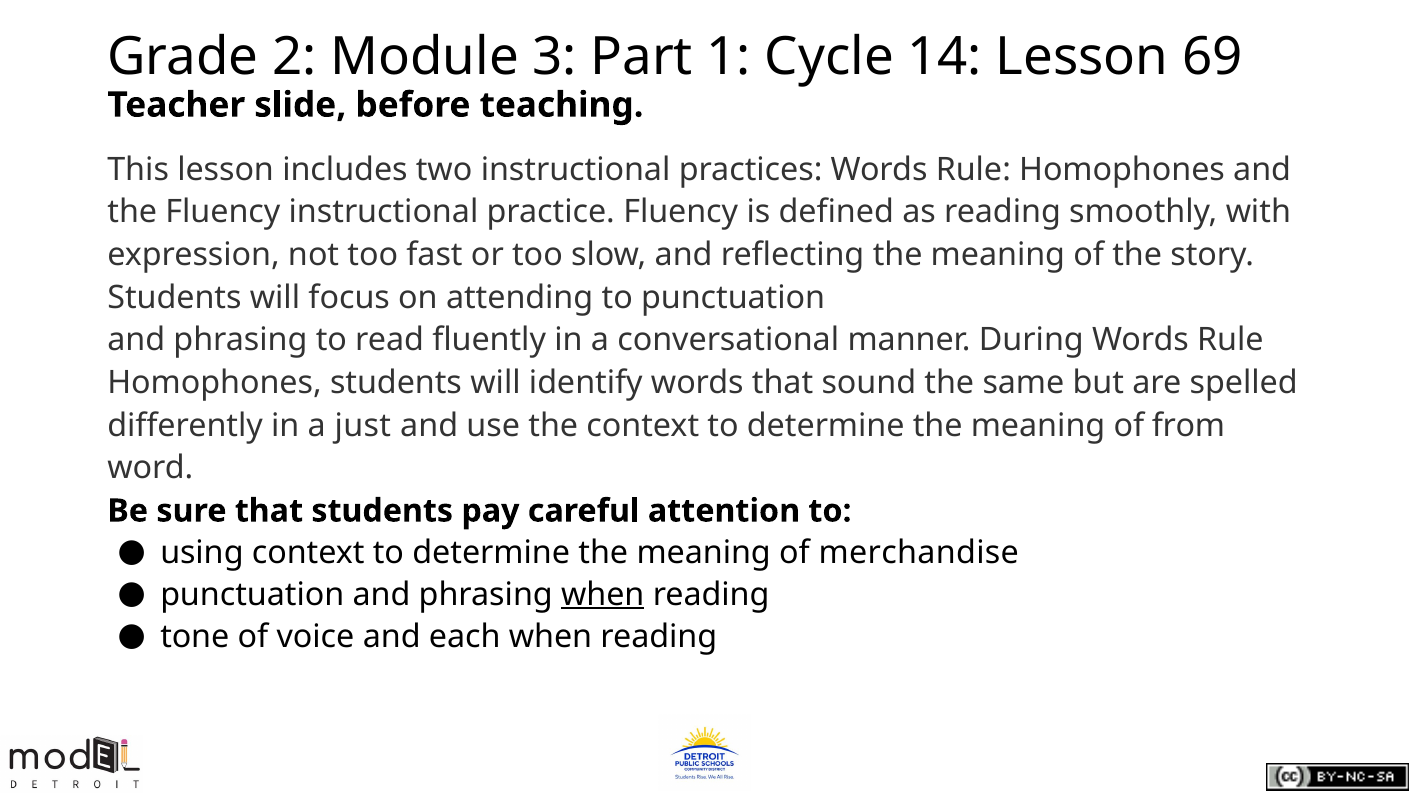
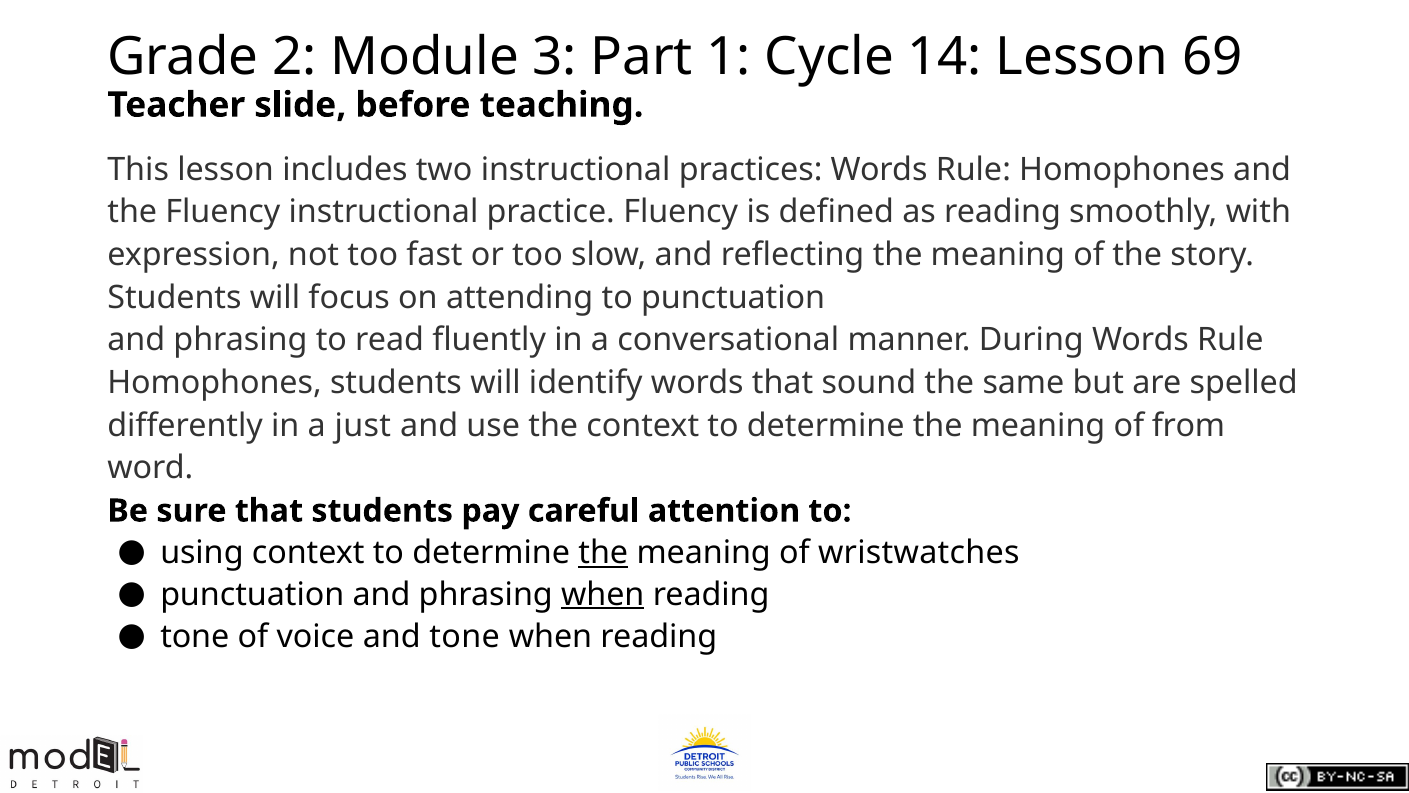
the underline: none -> present (603, 552)
merchandise: merchandise -> wristwatches (919, 552)
and each: each -> tone (465, 636)
